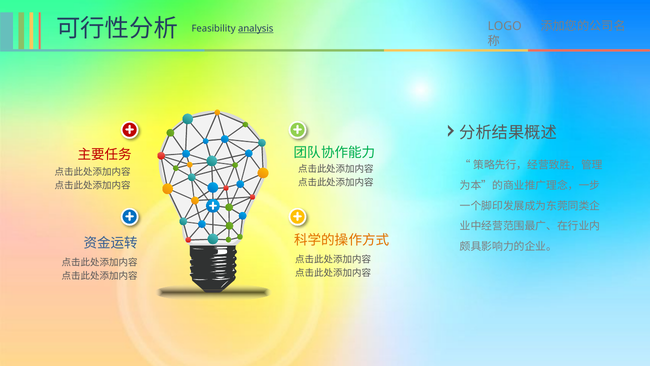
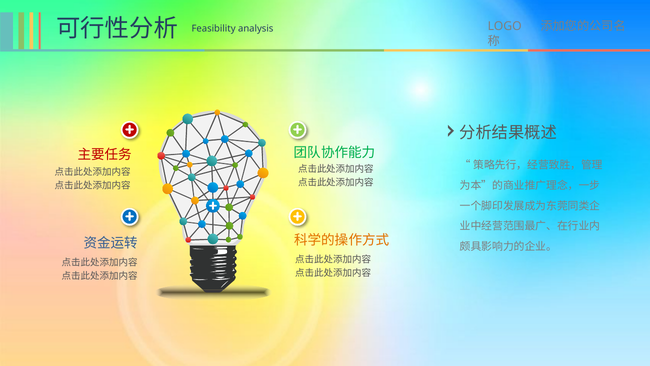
analysis underline: present -> none (256, 29)
